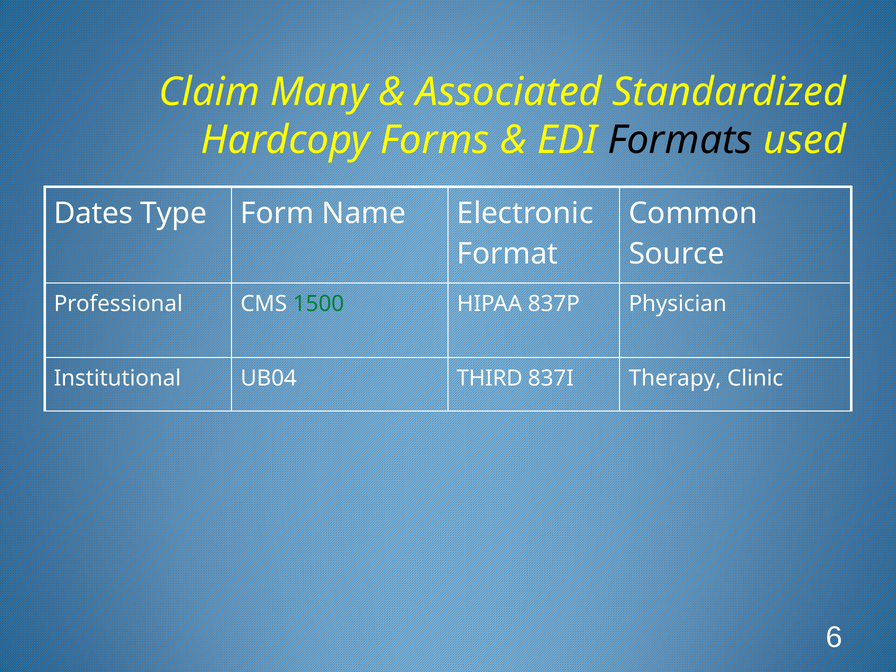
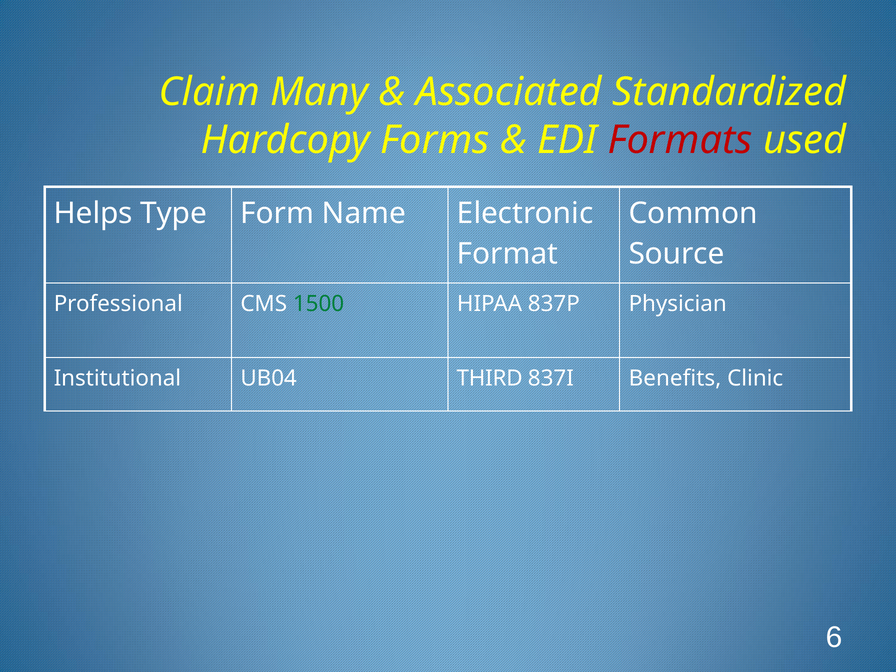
Formats colour: black -> red (680, 140)
Dates: Dates -> Helps (93, 213)
Therapy: Therapy -> Benefits (675, 378)
